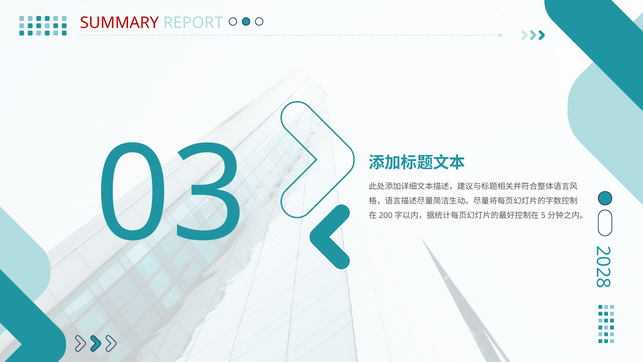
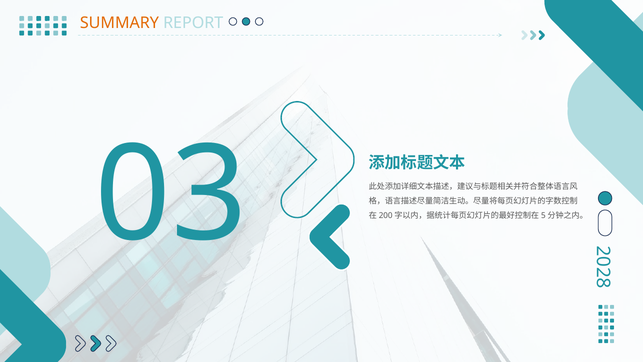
SUMMARY colour: red -> orange (119, 23)
